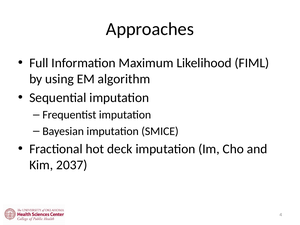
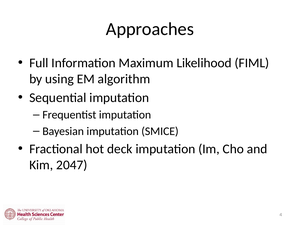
2037: 2037 -> 2047 (72, 165)
